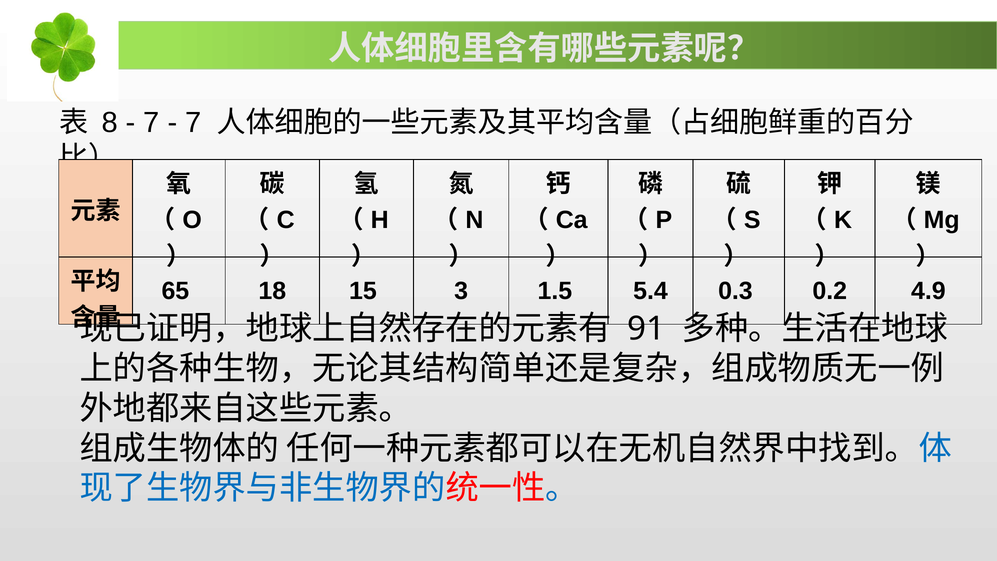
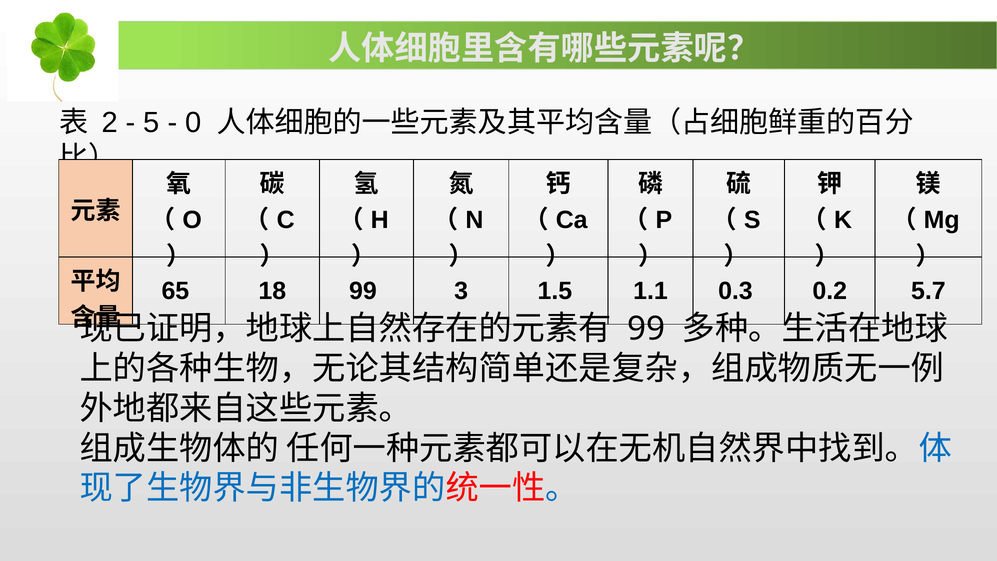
8: 8 -> 2 (110, 123)
7: 7 -> 5 (152, 123)
7: 7 -> 0 (193, 123)
18 15: 15 -> 99 (363, 291)
5.4: 5.4 -> 1.1 (651, 291)
4.9: 4.9 -> 5.7 (928, 291)
91: 91 -> 99 (646, 329)
